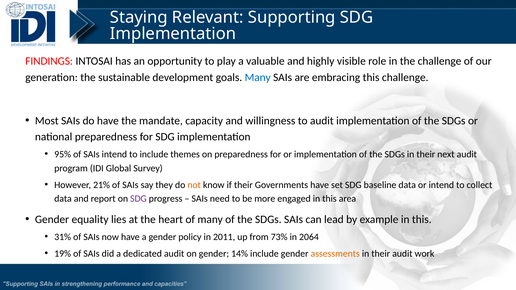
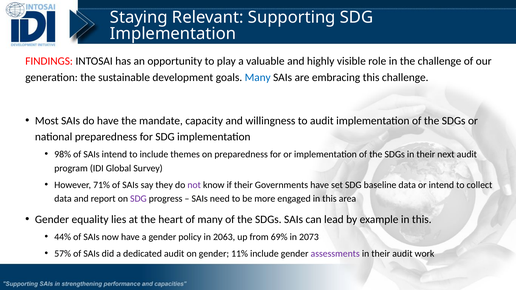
95%: 95% -> 98% (63, 154)
21%: 21% -> 71% (102, 185)
not colour: orange -> purple (194, 185)
31%: 31% -> 44% (63, 237)
2011: 2011 -> 2063 (224, 237)
73%: 73% -> 69% (279, 237)
2064: 2064 -> 2073 (309, 237)
19%: 19% -> 57% (63, 254)
14%: 14% -> 11% (240, 254)
assessments colour: orange -> purple (335, 254)
